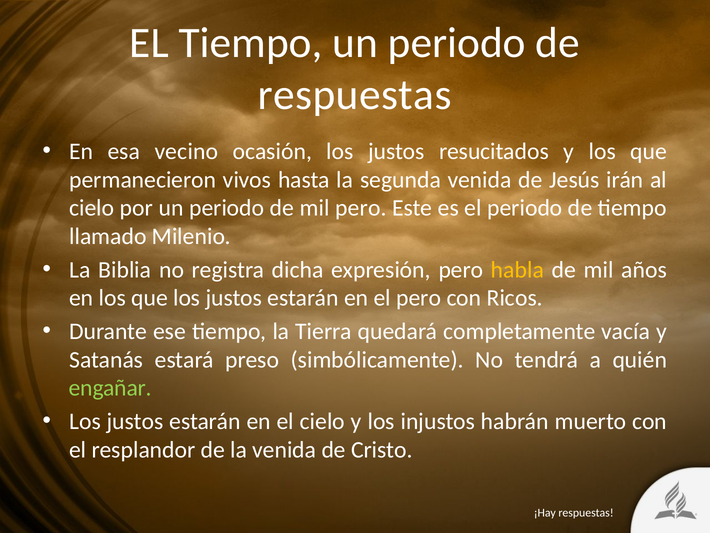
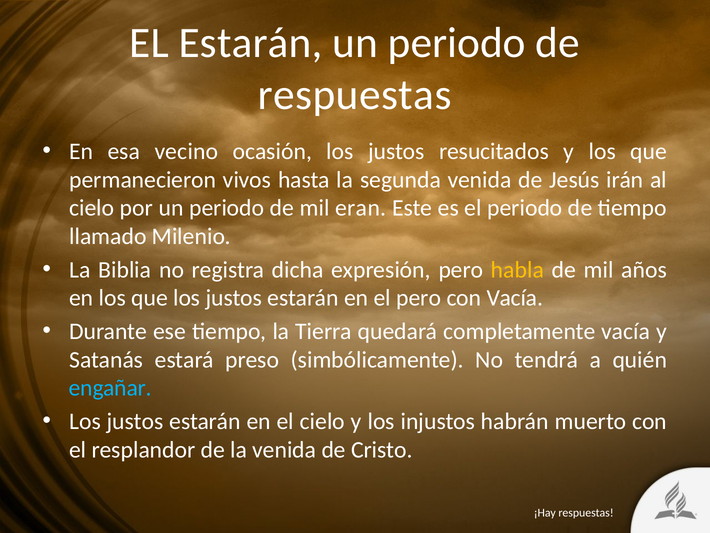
EL Tiempo: Tiempo -> Estarán (251, 43)
mil pero: pero -> eran (361, 208)
con Ricos: Ricos -> Vacía (515, 298)
engañar colour: light green -> light blue (110, 388)
